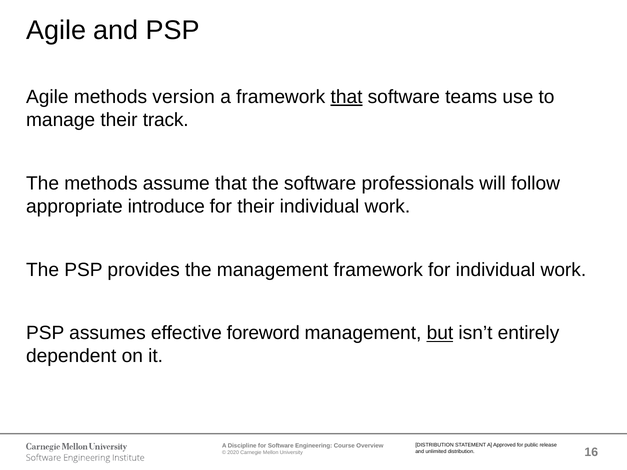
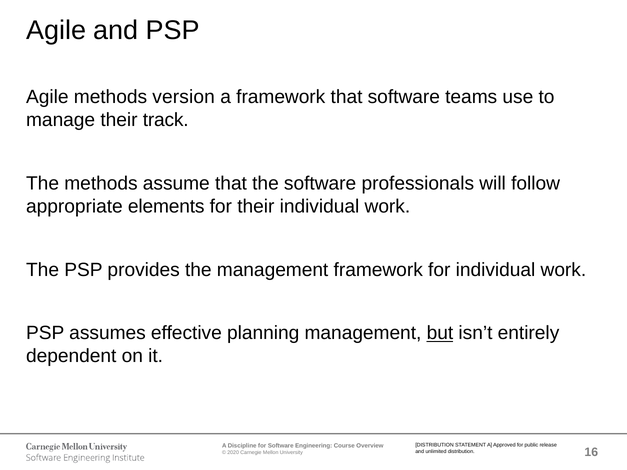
that underline: present -> none (347, 97)
introduce: introduce -> elements (166, 206)
foreword: foreword -> planning (263, 333)
